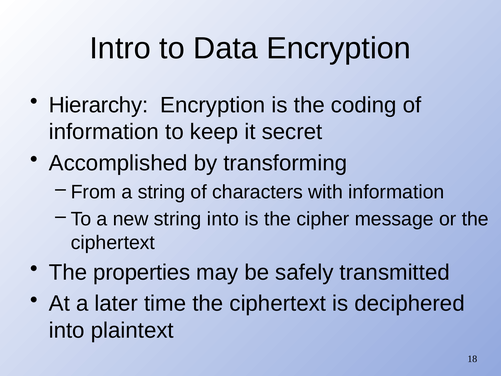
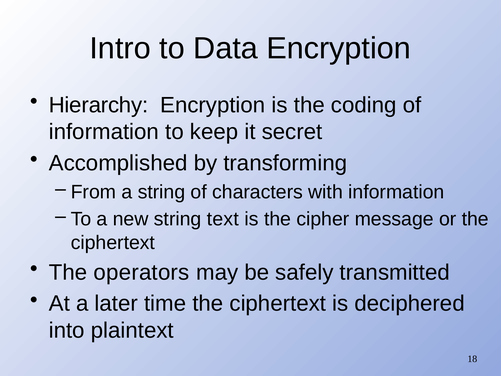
string into: into -> text (223, 219)
properties: properties -> operators (142, 272)
